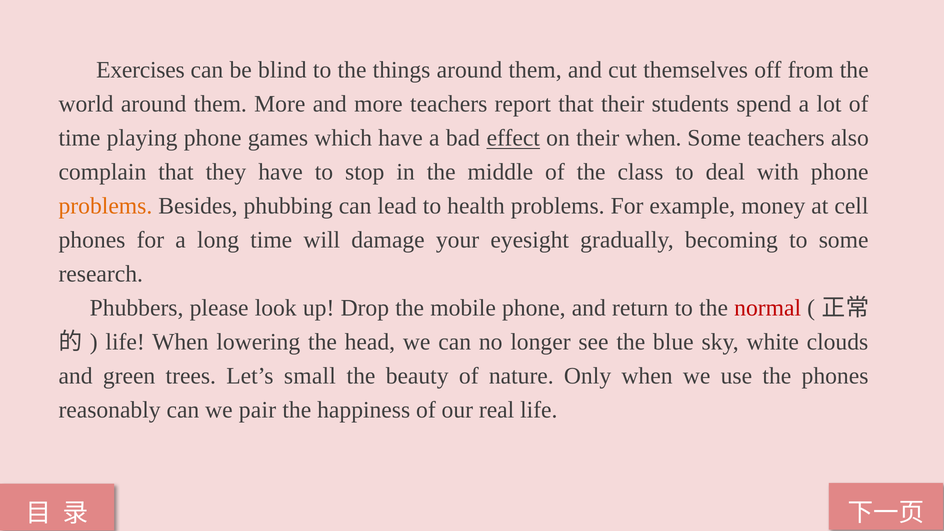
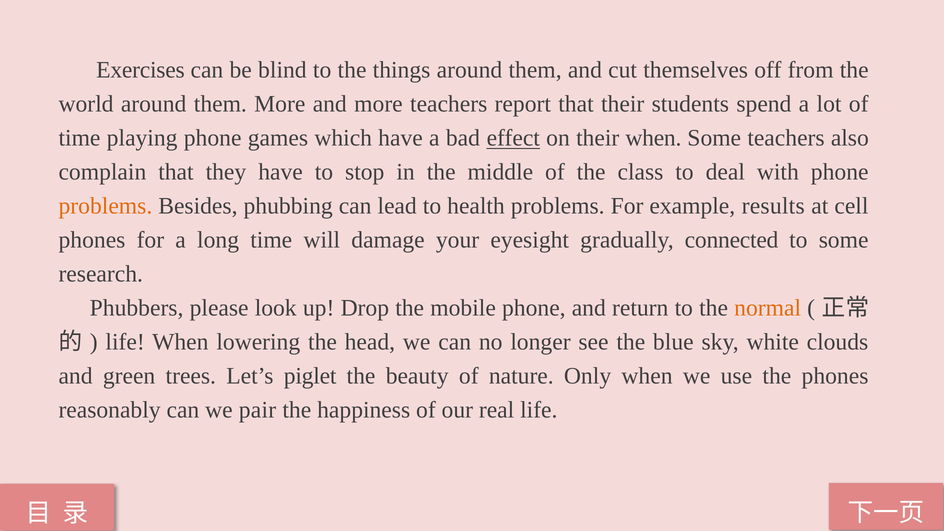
money: money -> results (773, 206)
becoming: becoming -> connected (732, 240)
normal colour: red -> orange (768, 308)
small: small -> piglet (310, 376)
